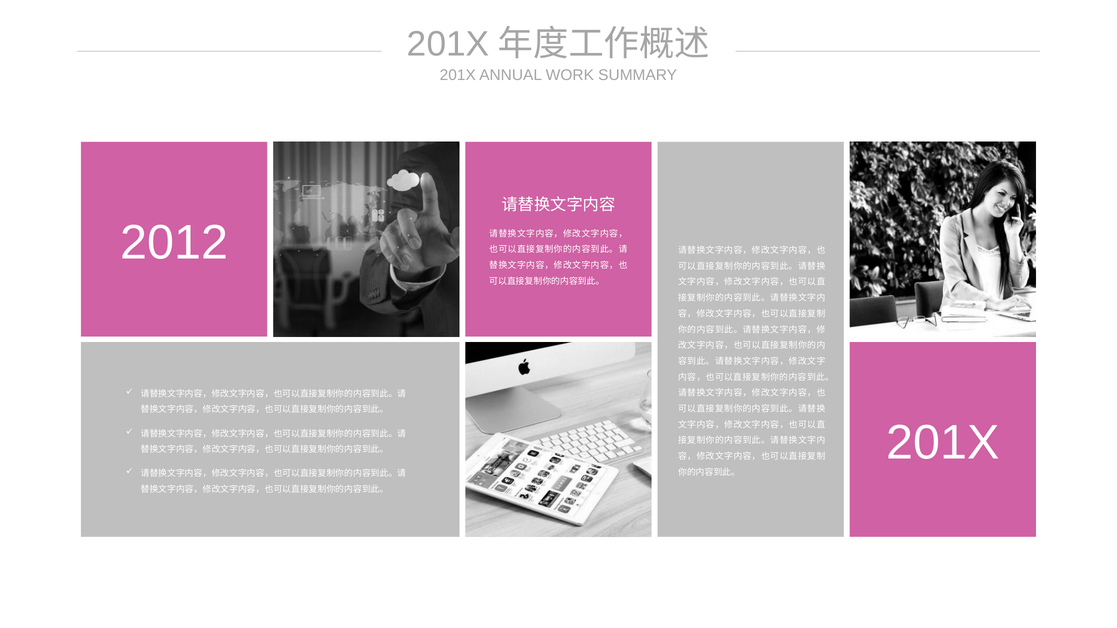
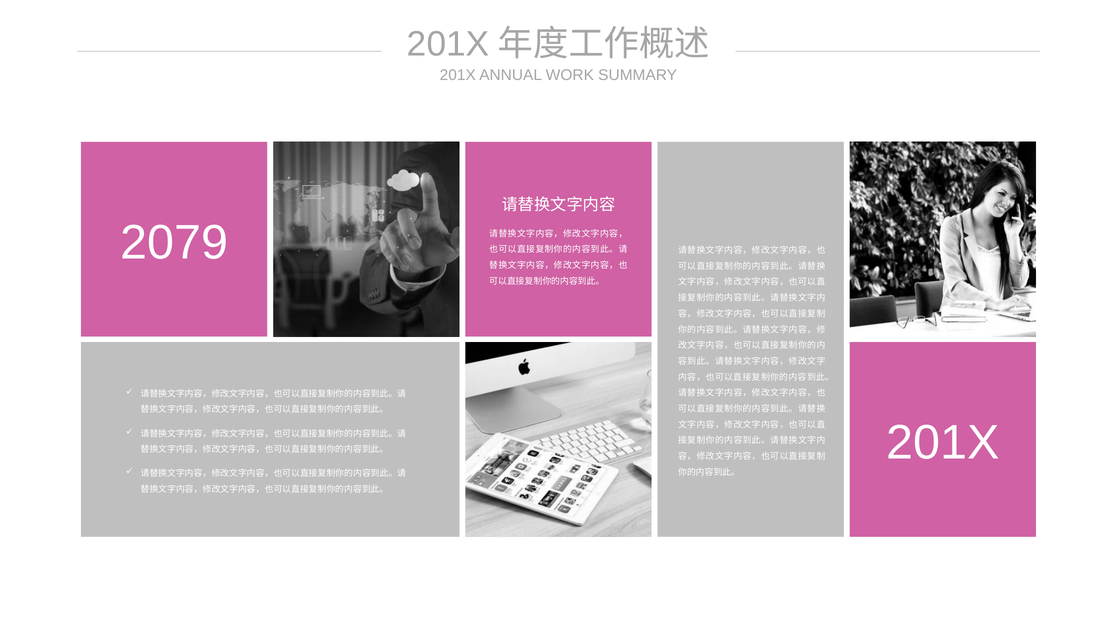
2012: 2012 -> 2079 (174, 243)
